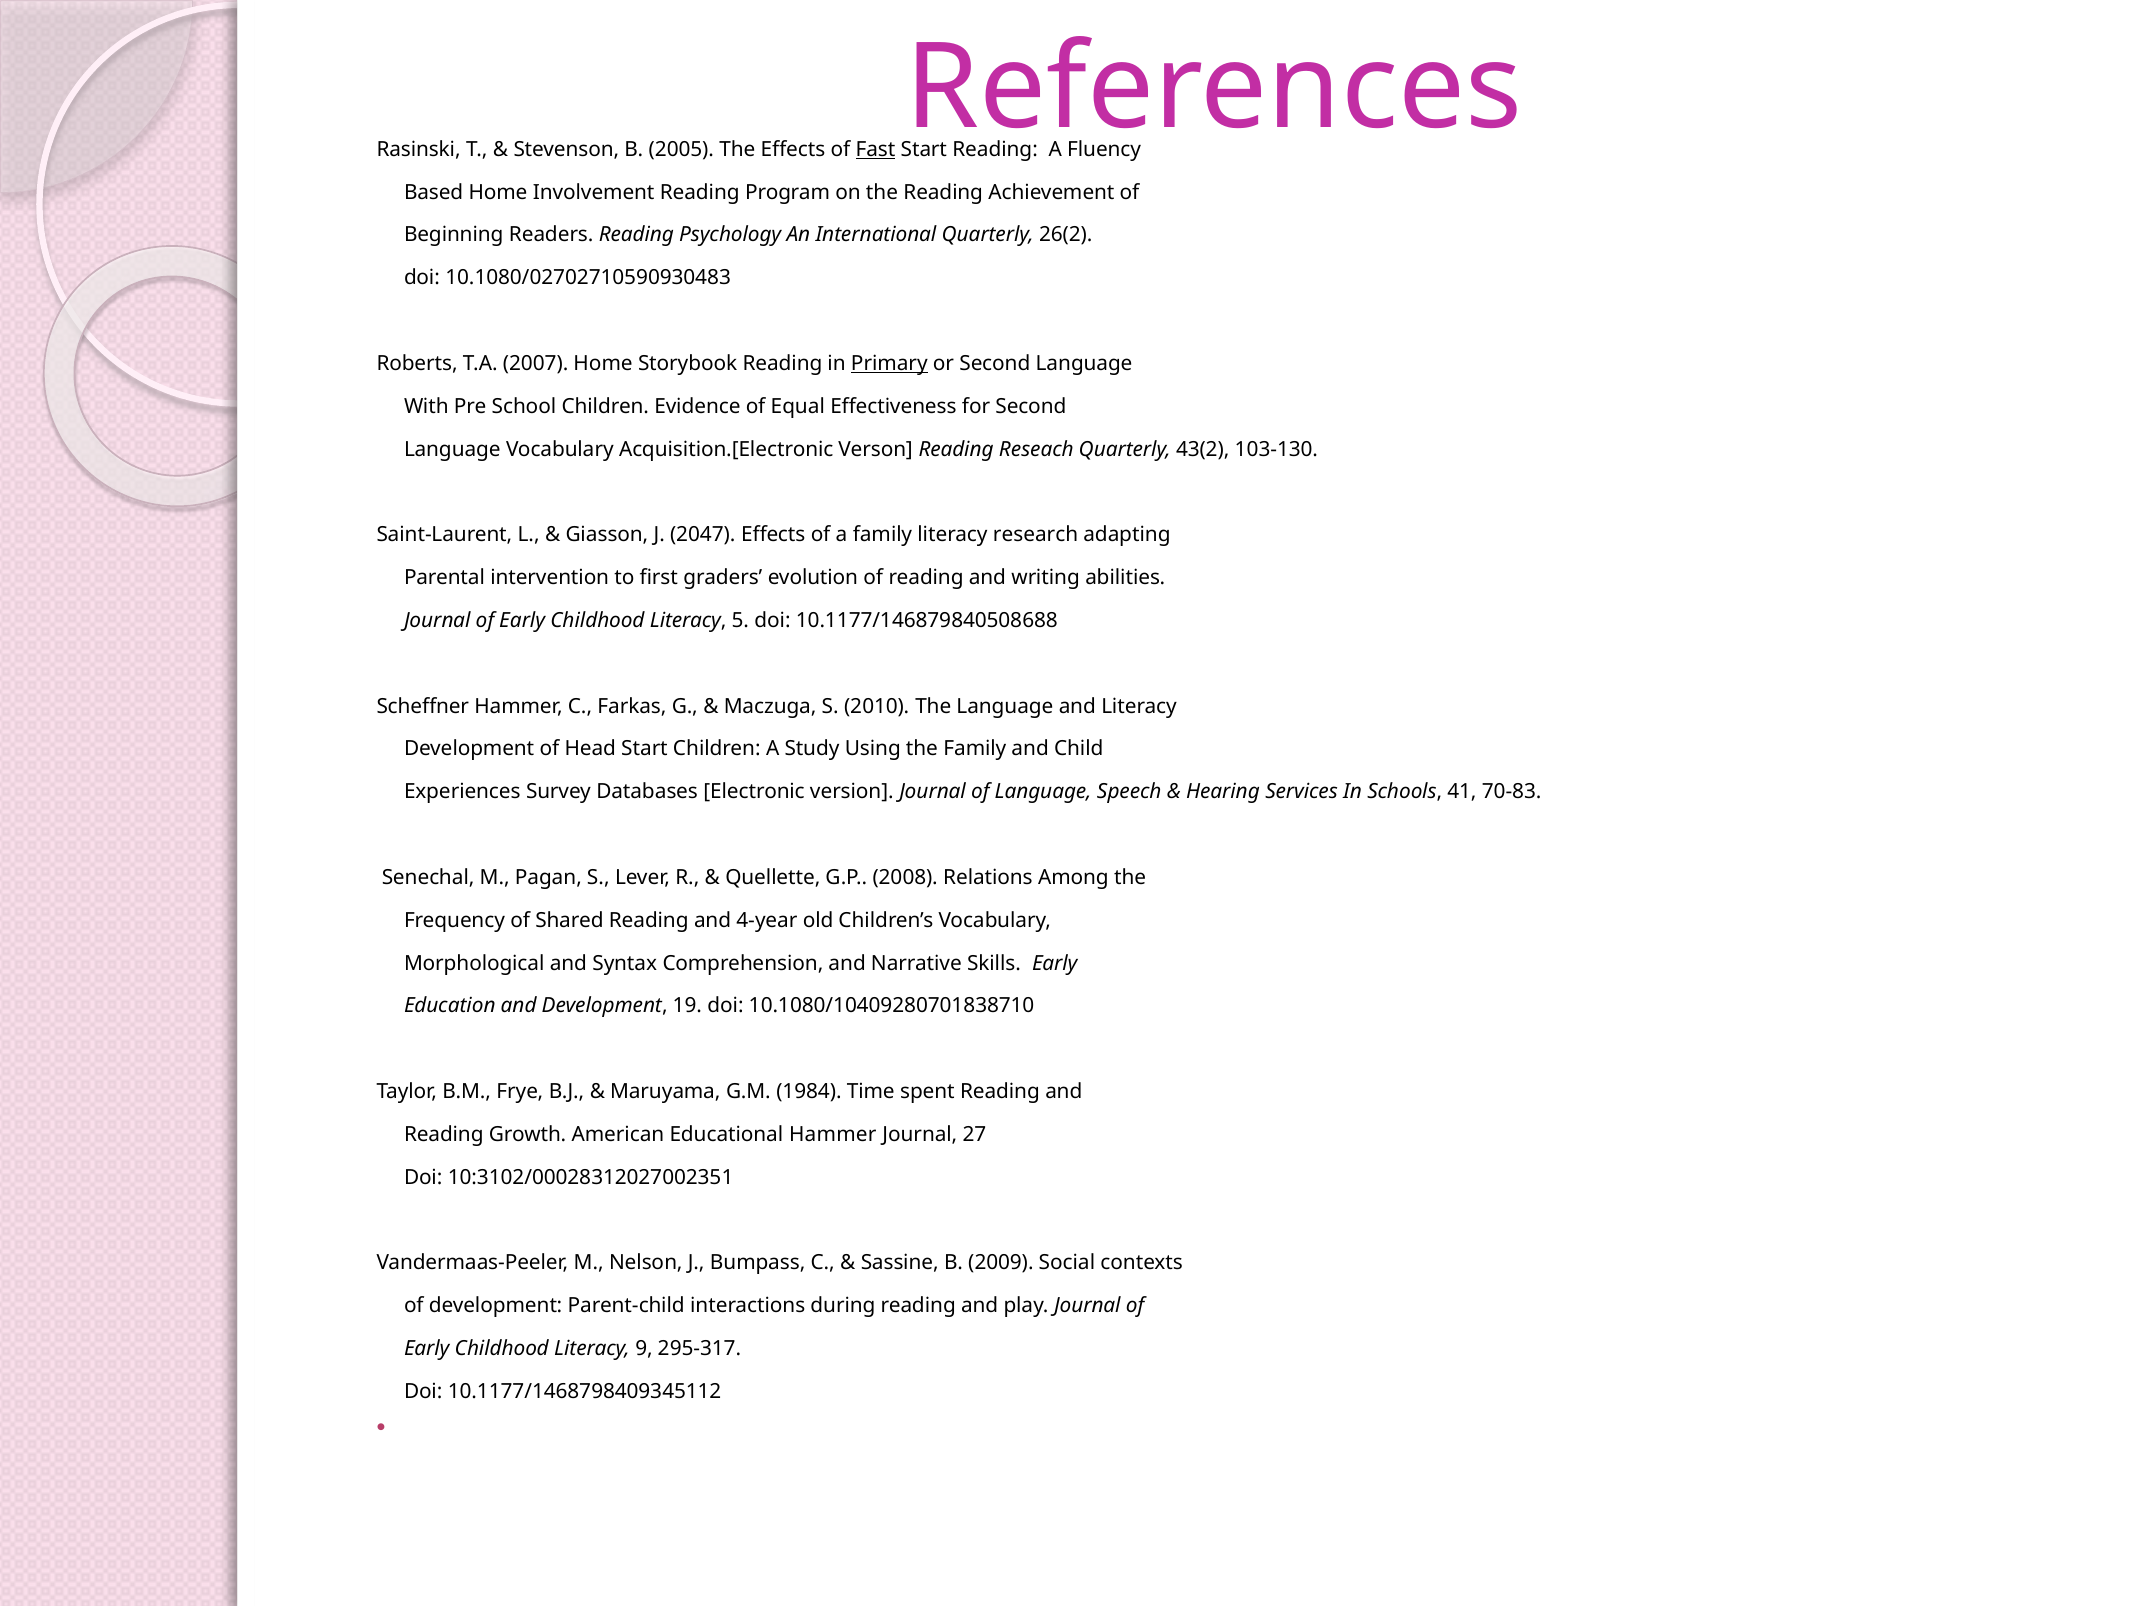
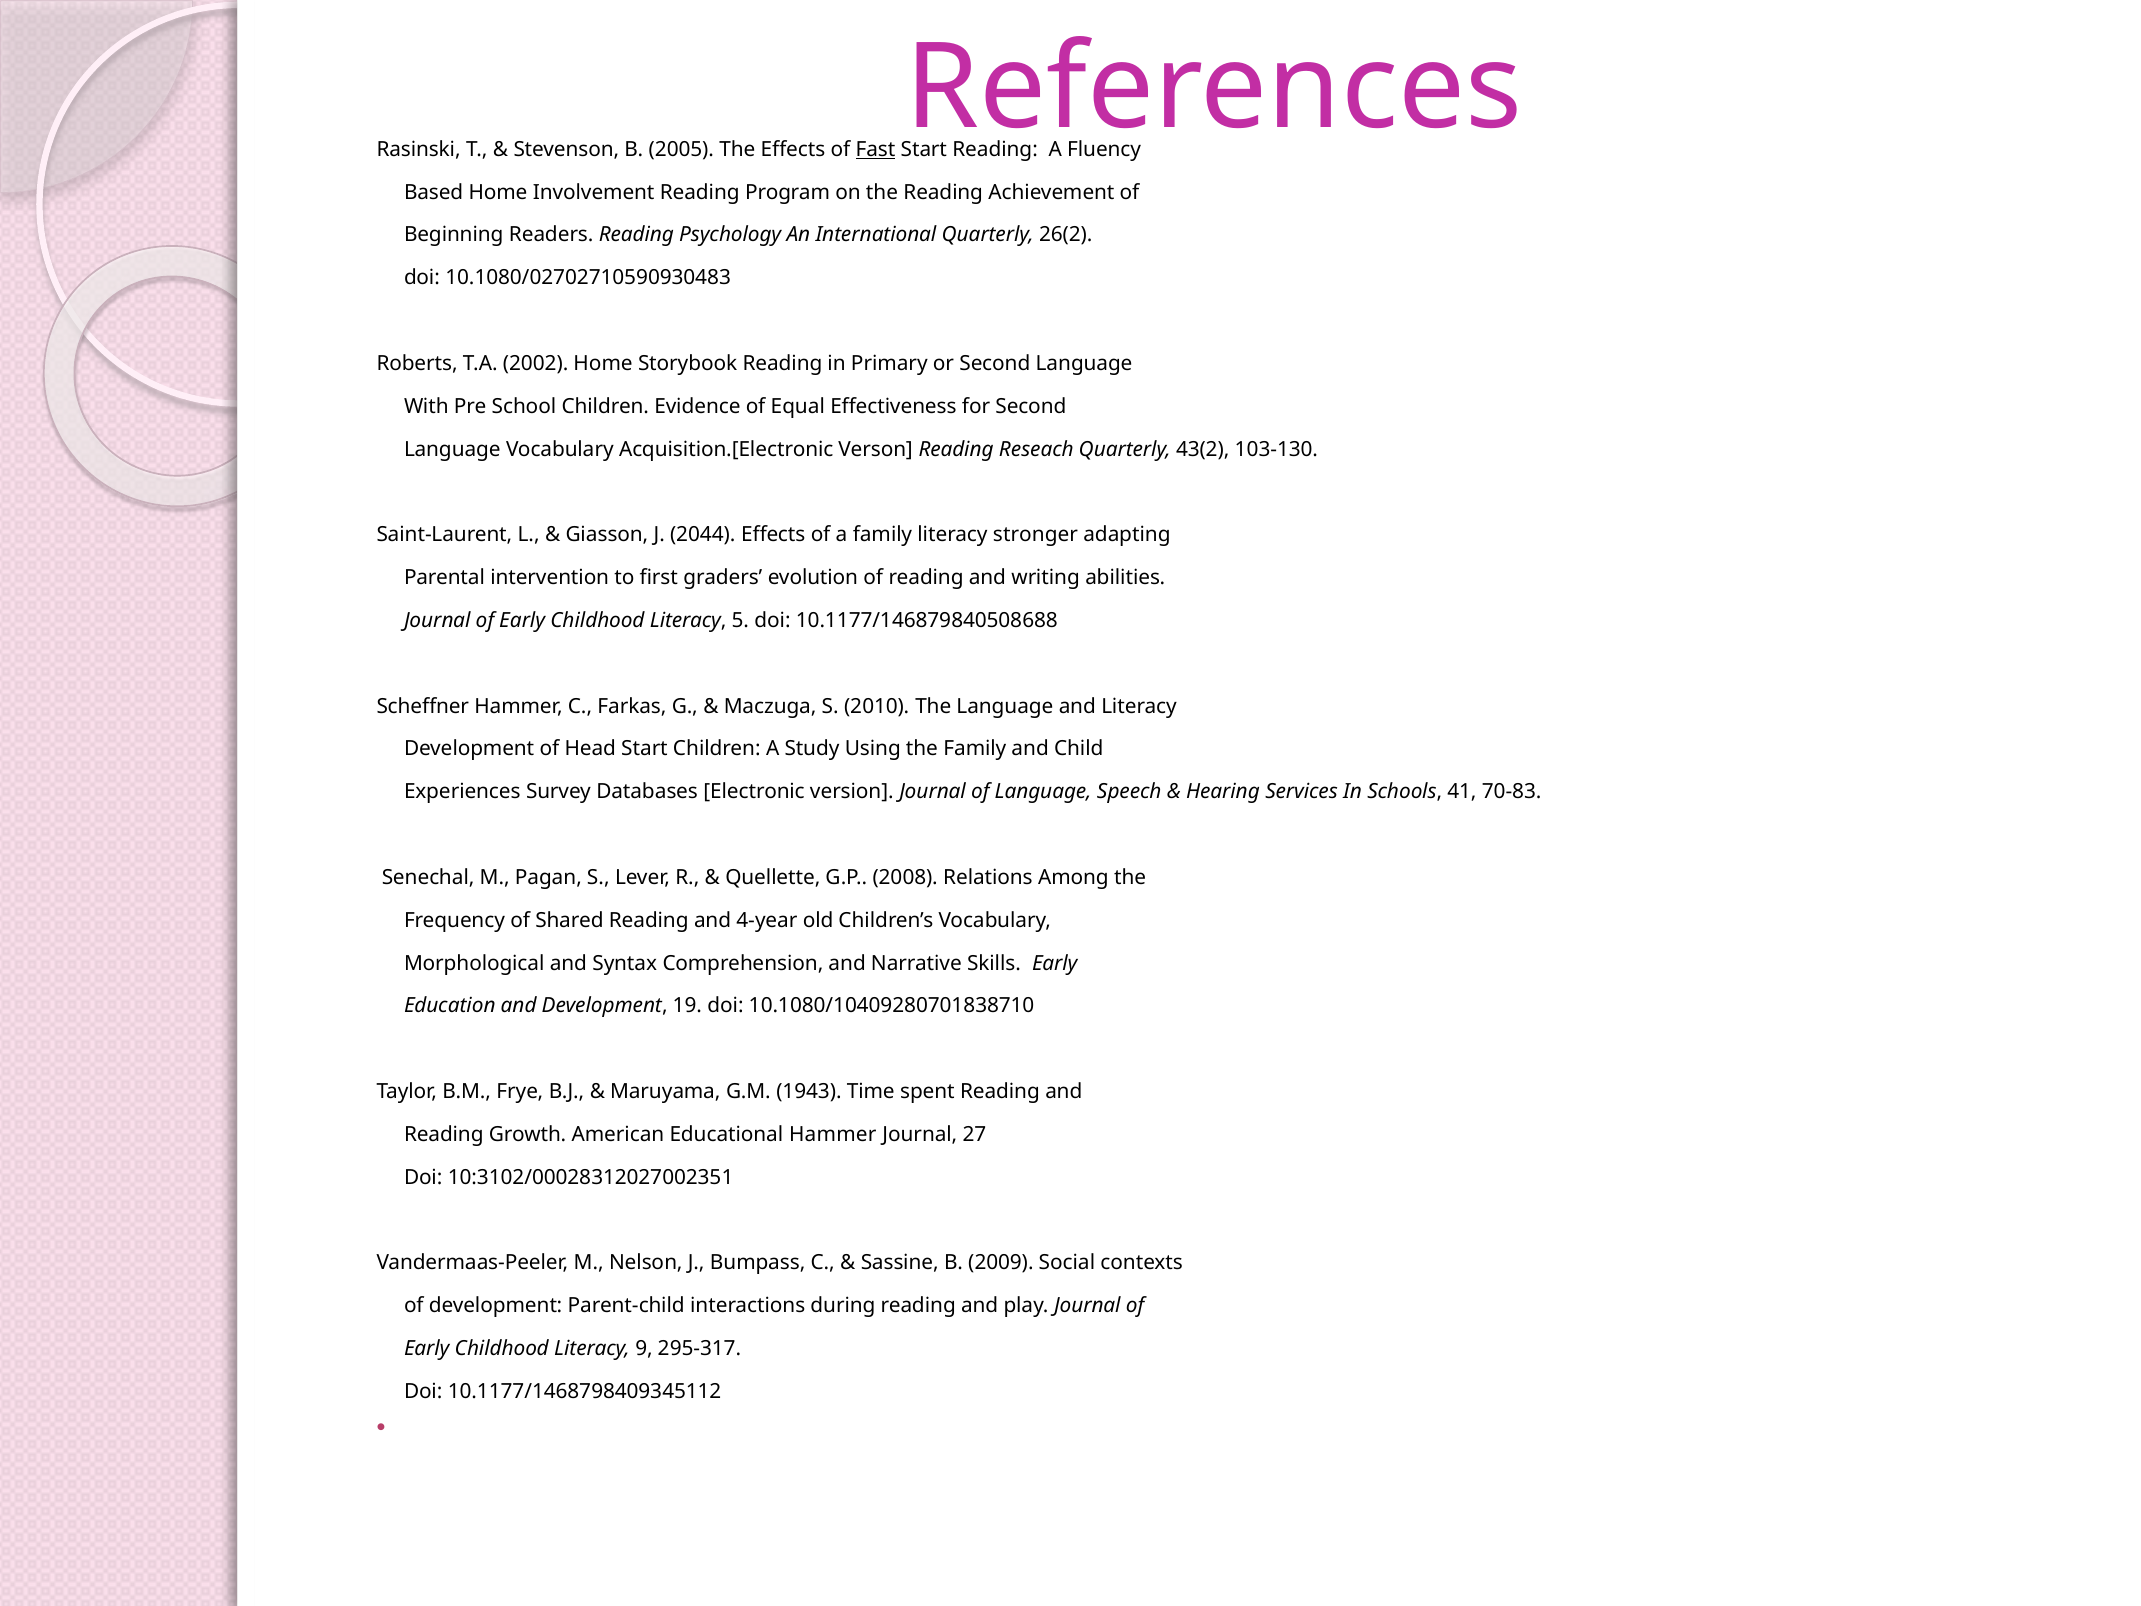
2007: 2007 -> 2002 (536, 364)
Primary underline: present -> none (889, 364)
2047: 2047 -> 2044 (703, 535)
research: research -> stronger (1036, 535)
1984: 1984 -> 1943 (809, 1091)
